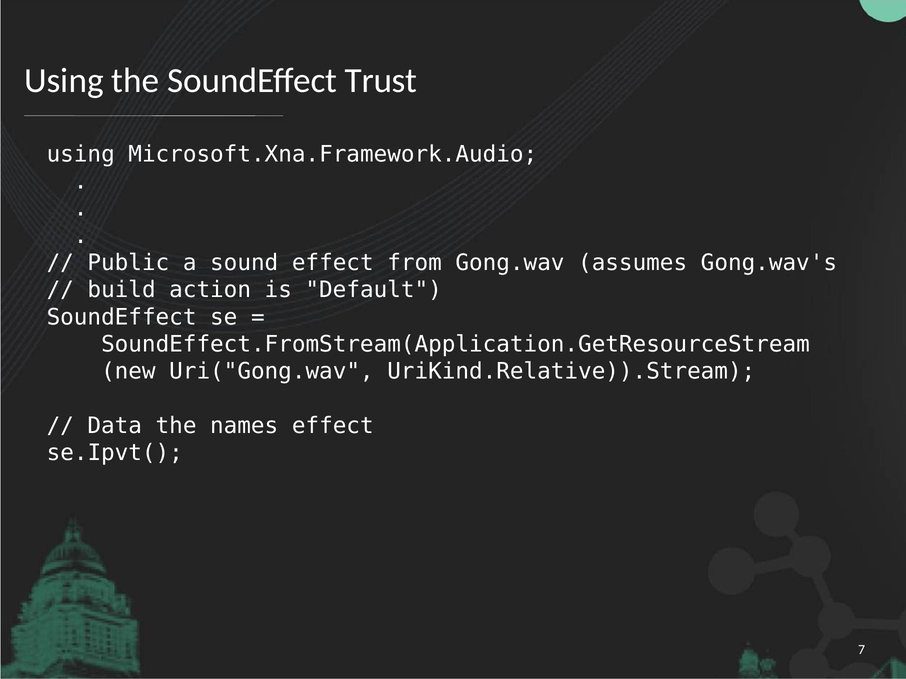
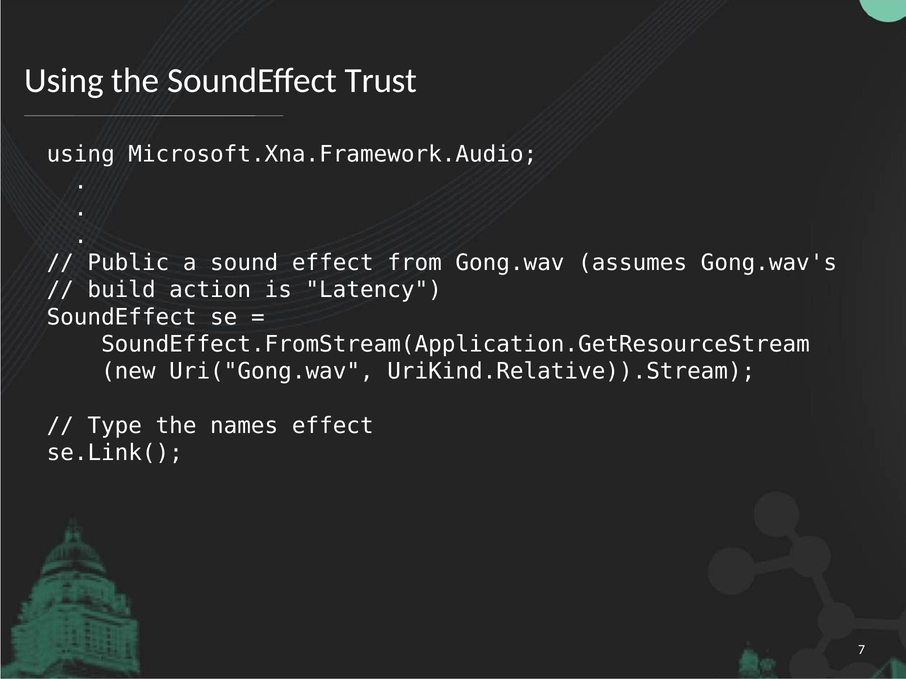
Default: Default -> Latency (374, 290)
Data: Data -> Type (115, 426)
se.Ipvt(: se.Ipvt( -> se.Link( (115, 453)
